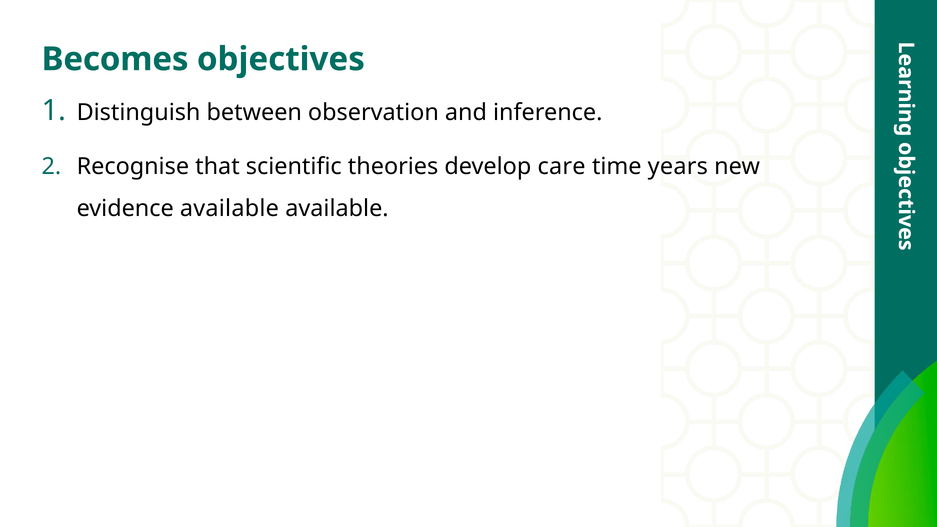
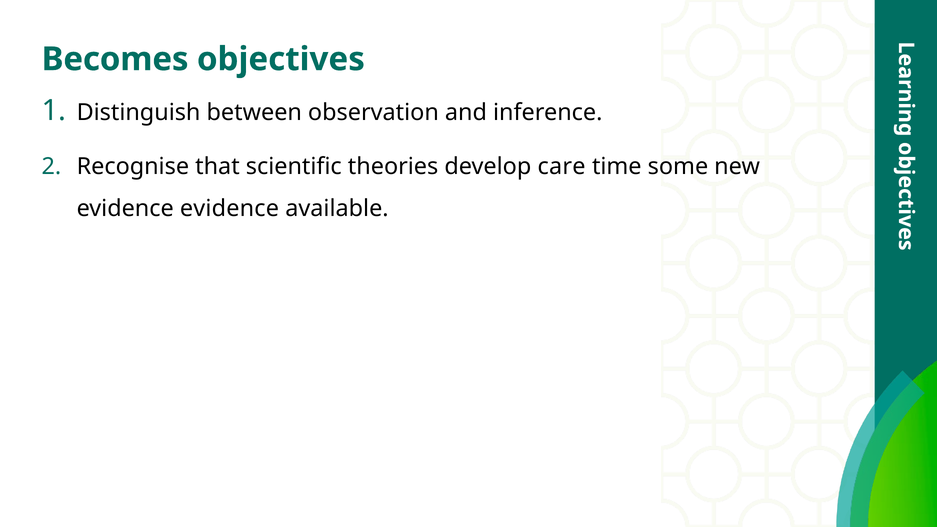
years: years -> some (678, 166)
evidence available: available -> evidence (229, 209)
